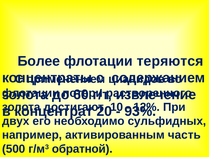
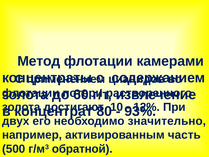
Более: Более -> Метод (39, 61)
теряются: теряются -> камерами (170, 61)
20: 20 -> 80 (104, 111)
сульфидных: сульфидных -> значительно (167, 121)
